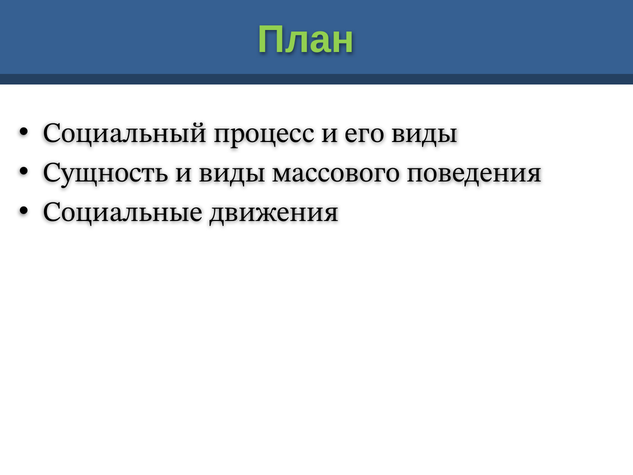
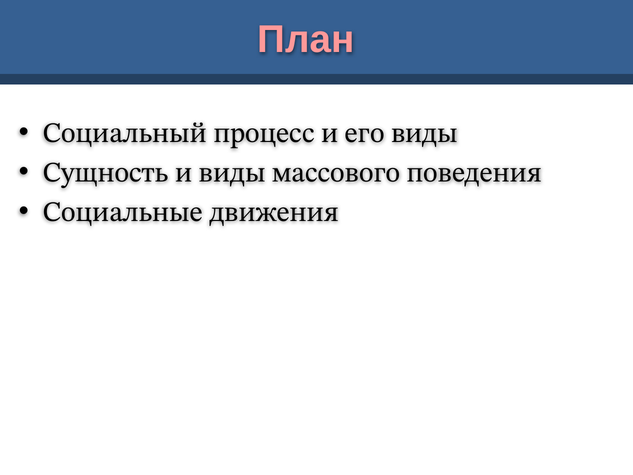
План colour: light green -> pink (306, 40)
